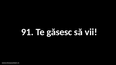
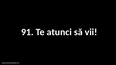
găsesc: găsesc -> atunci (59, 32)
